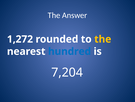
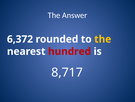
1,272: 1,272 -> 6,372 (20, 39)
hundred colour: blue -> red (70, 51)
7,204: 7,204 -> 8,717 (67, 72)
